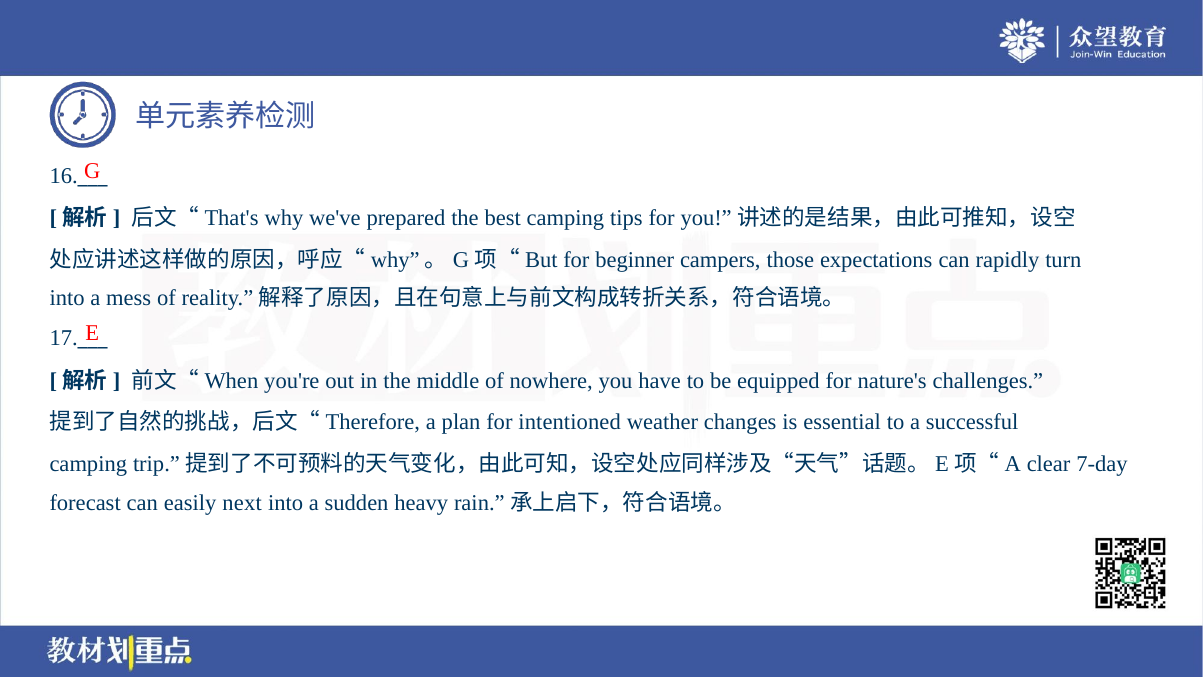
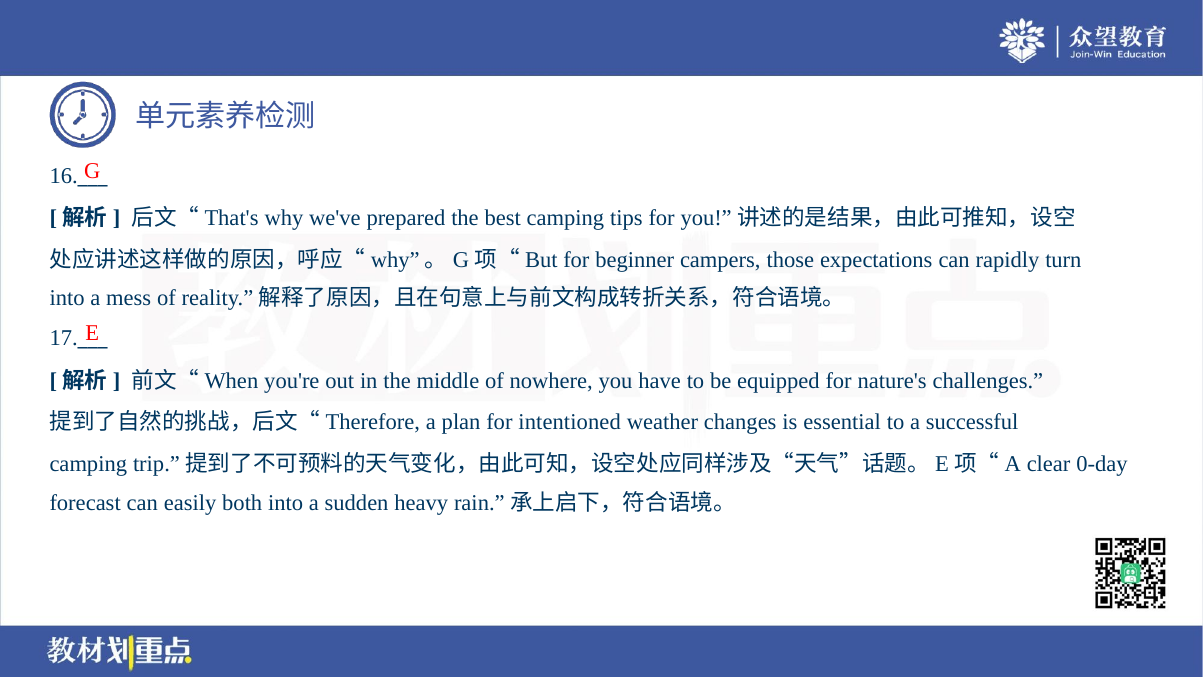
7-day: 7-day -> 0-day (1102, 464)
next: next -> both (242, 503)
